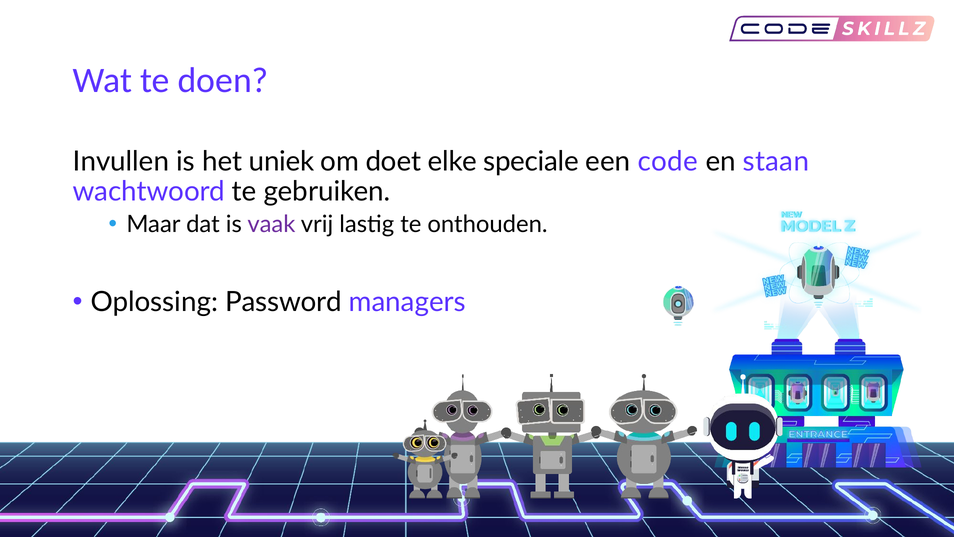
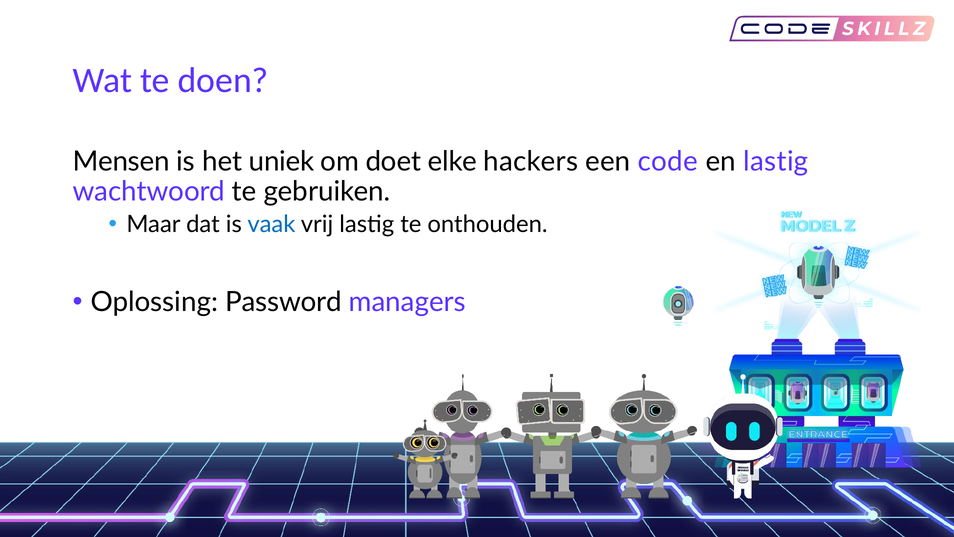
Invullen: Invullen -> Mensen (121, 161)
speciale: speciale -> hackers (531, 161)
en staan: staan -> lastig (776, 161)
vaak colour: purple -> blue (271, 224)
